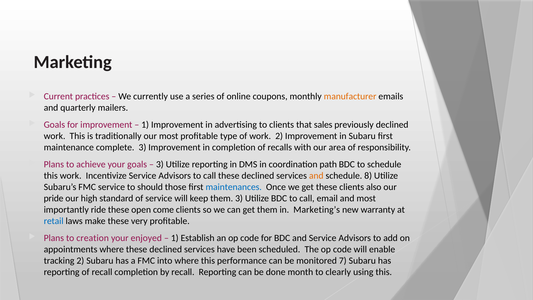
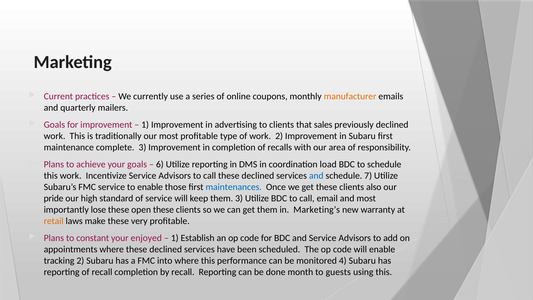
3: 3 -> 6 (160, 164)
path: path -> load (328, 164)
and colour: orange -> blue (316, 176)
8: 8 -> 7 (368, 176)
to should: should -> enable (150, 187)
ride: ride -> lose (98, 210)
open come: come -> these (163, 210)
retail colour: blue -> orange (54, 221)
creation: creation -> constant (93, 238)
7: 7 -> 4 (343, 260)
clearly: clearly -> guests (338, 272)
